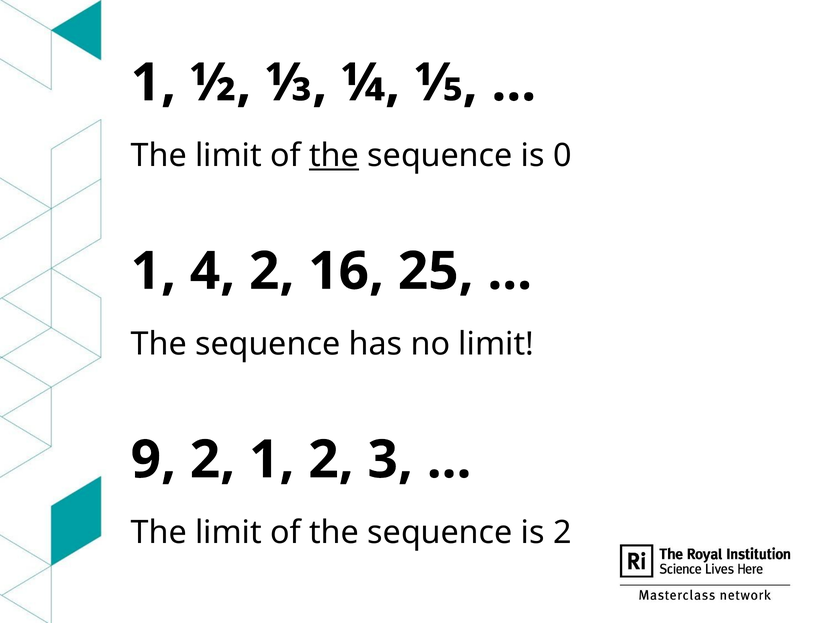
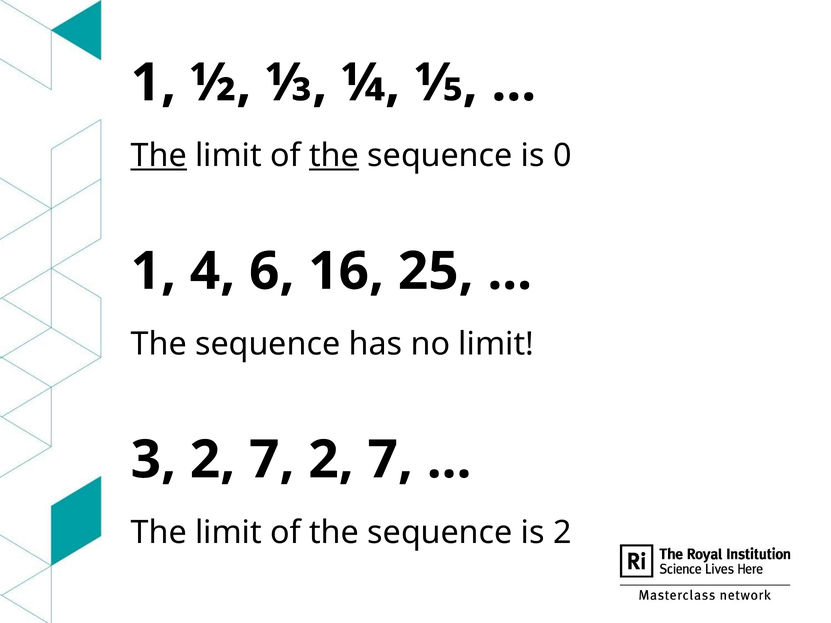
The underline: none -> present (159, 156)
4 2: 2 -> 6 (272, 271)
9: 9 -> 3 (153, 460)
1: 1 -> 7 (272, 460)
3: 3 -> 7 (390, 460)
